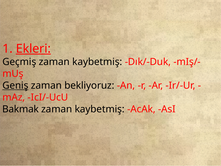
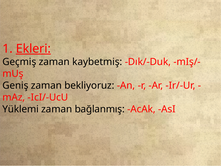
Geniş underline: present -> none (15, 85)
Bakmak: Bakmak -> Yüklemi (21, 109)
kaybetmiş: kaybetmiş -> bağlanmış (100, 109)
